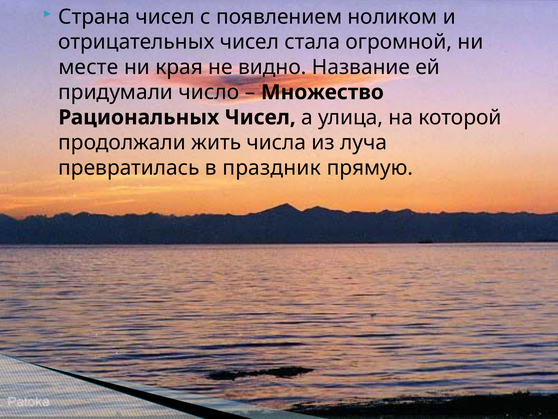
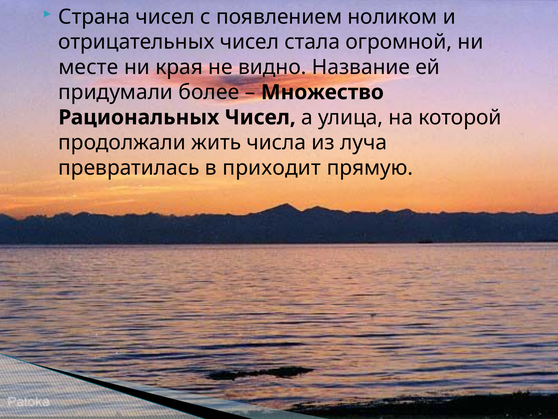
число: число -> более (209, 92)
праздник: праздник -> приходит (272, 168)
